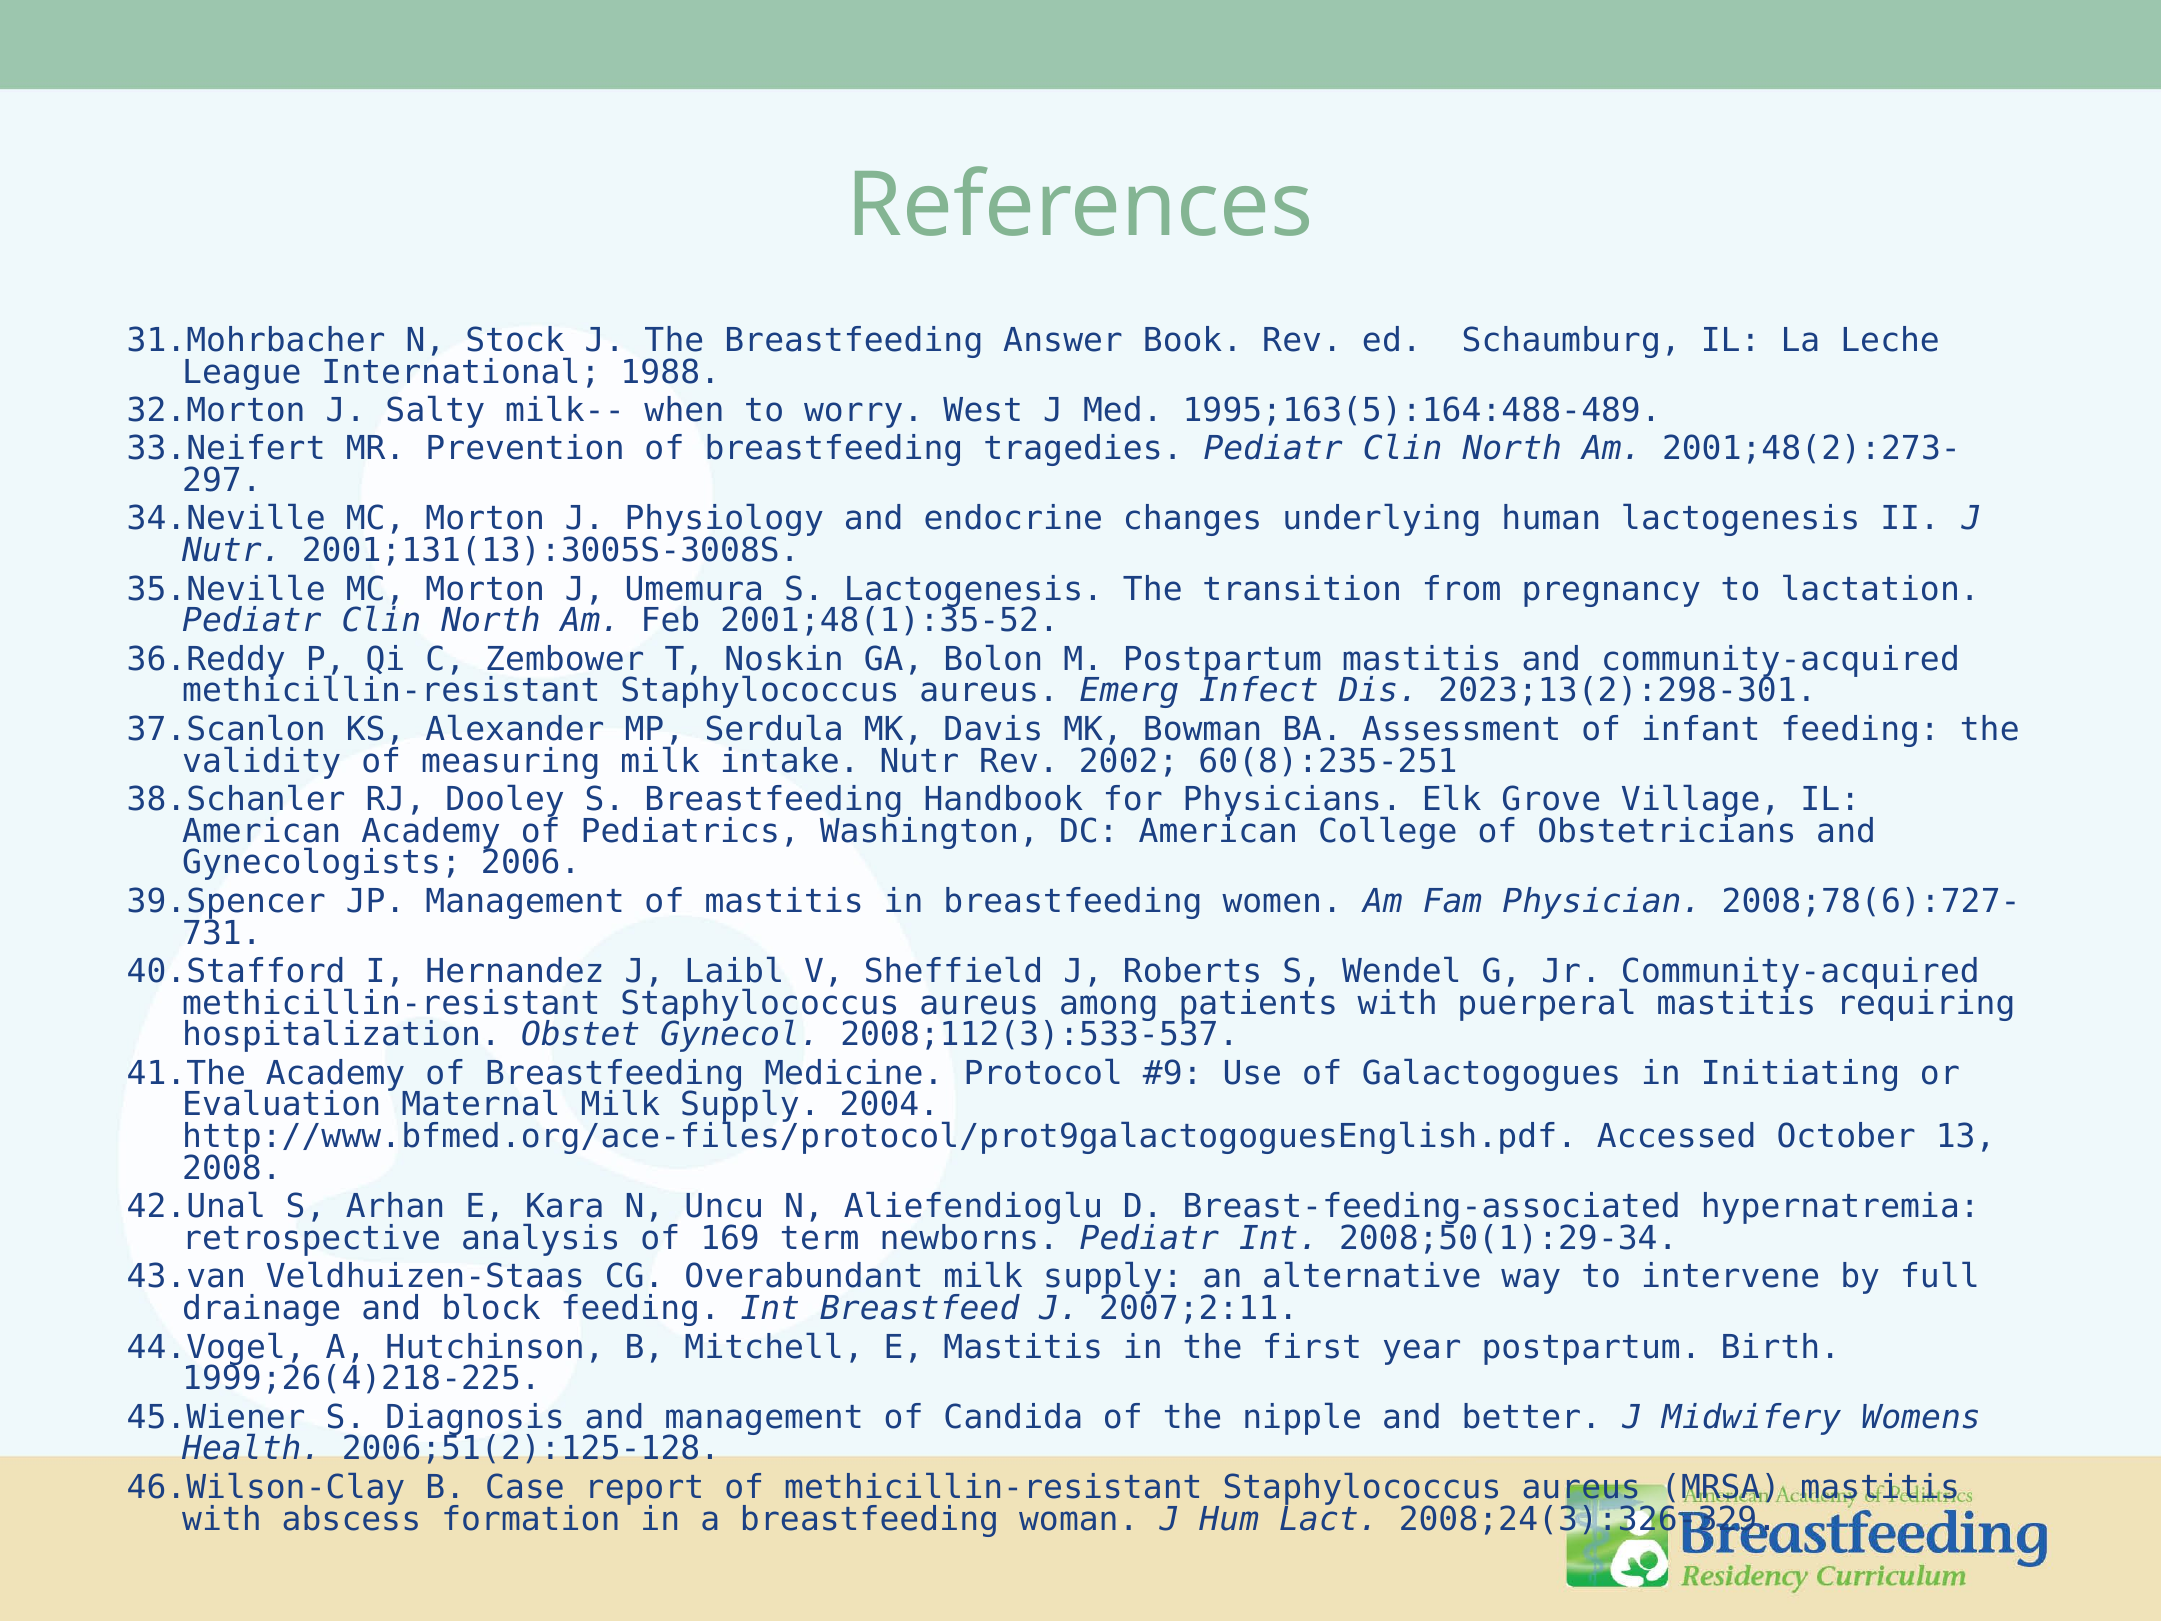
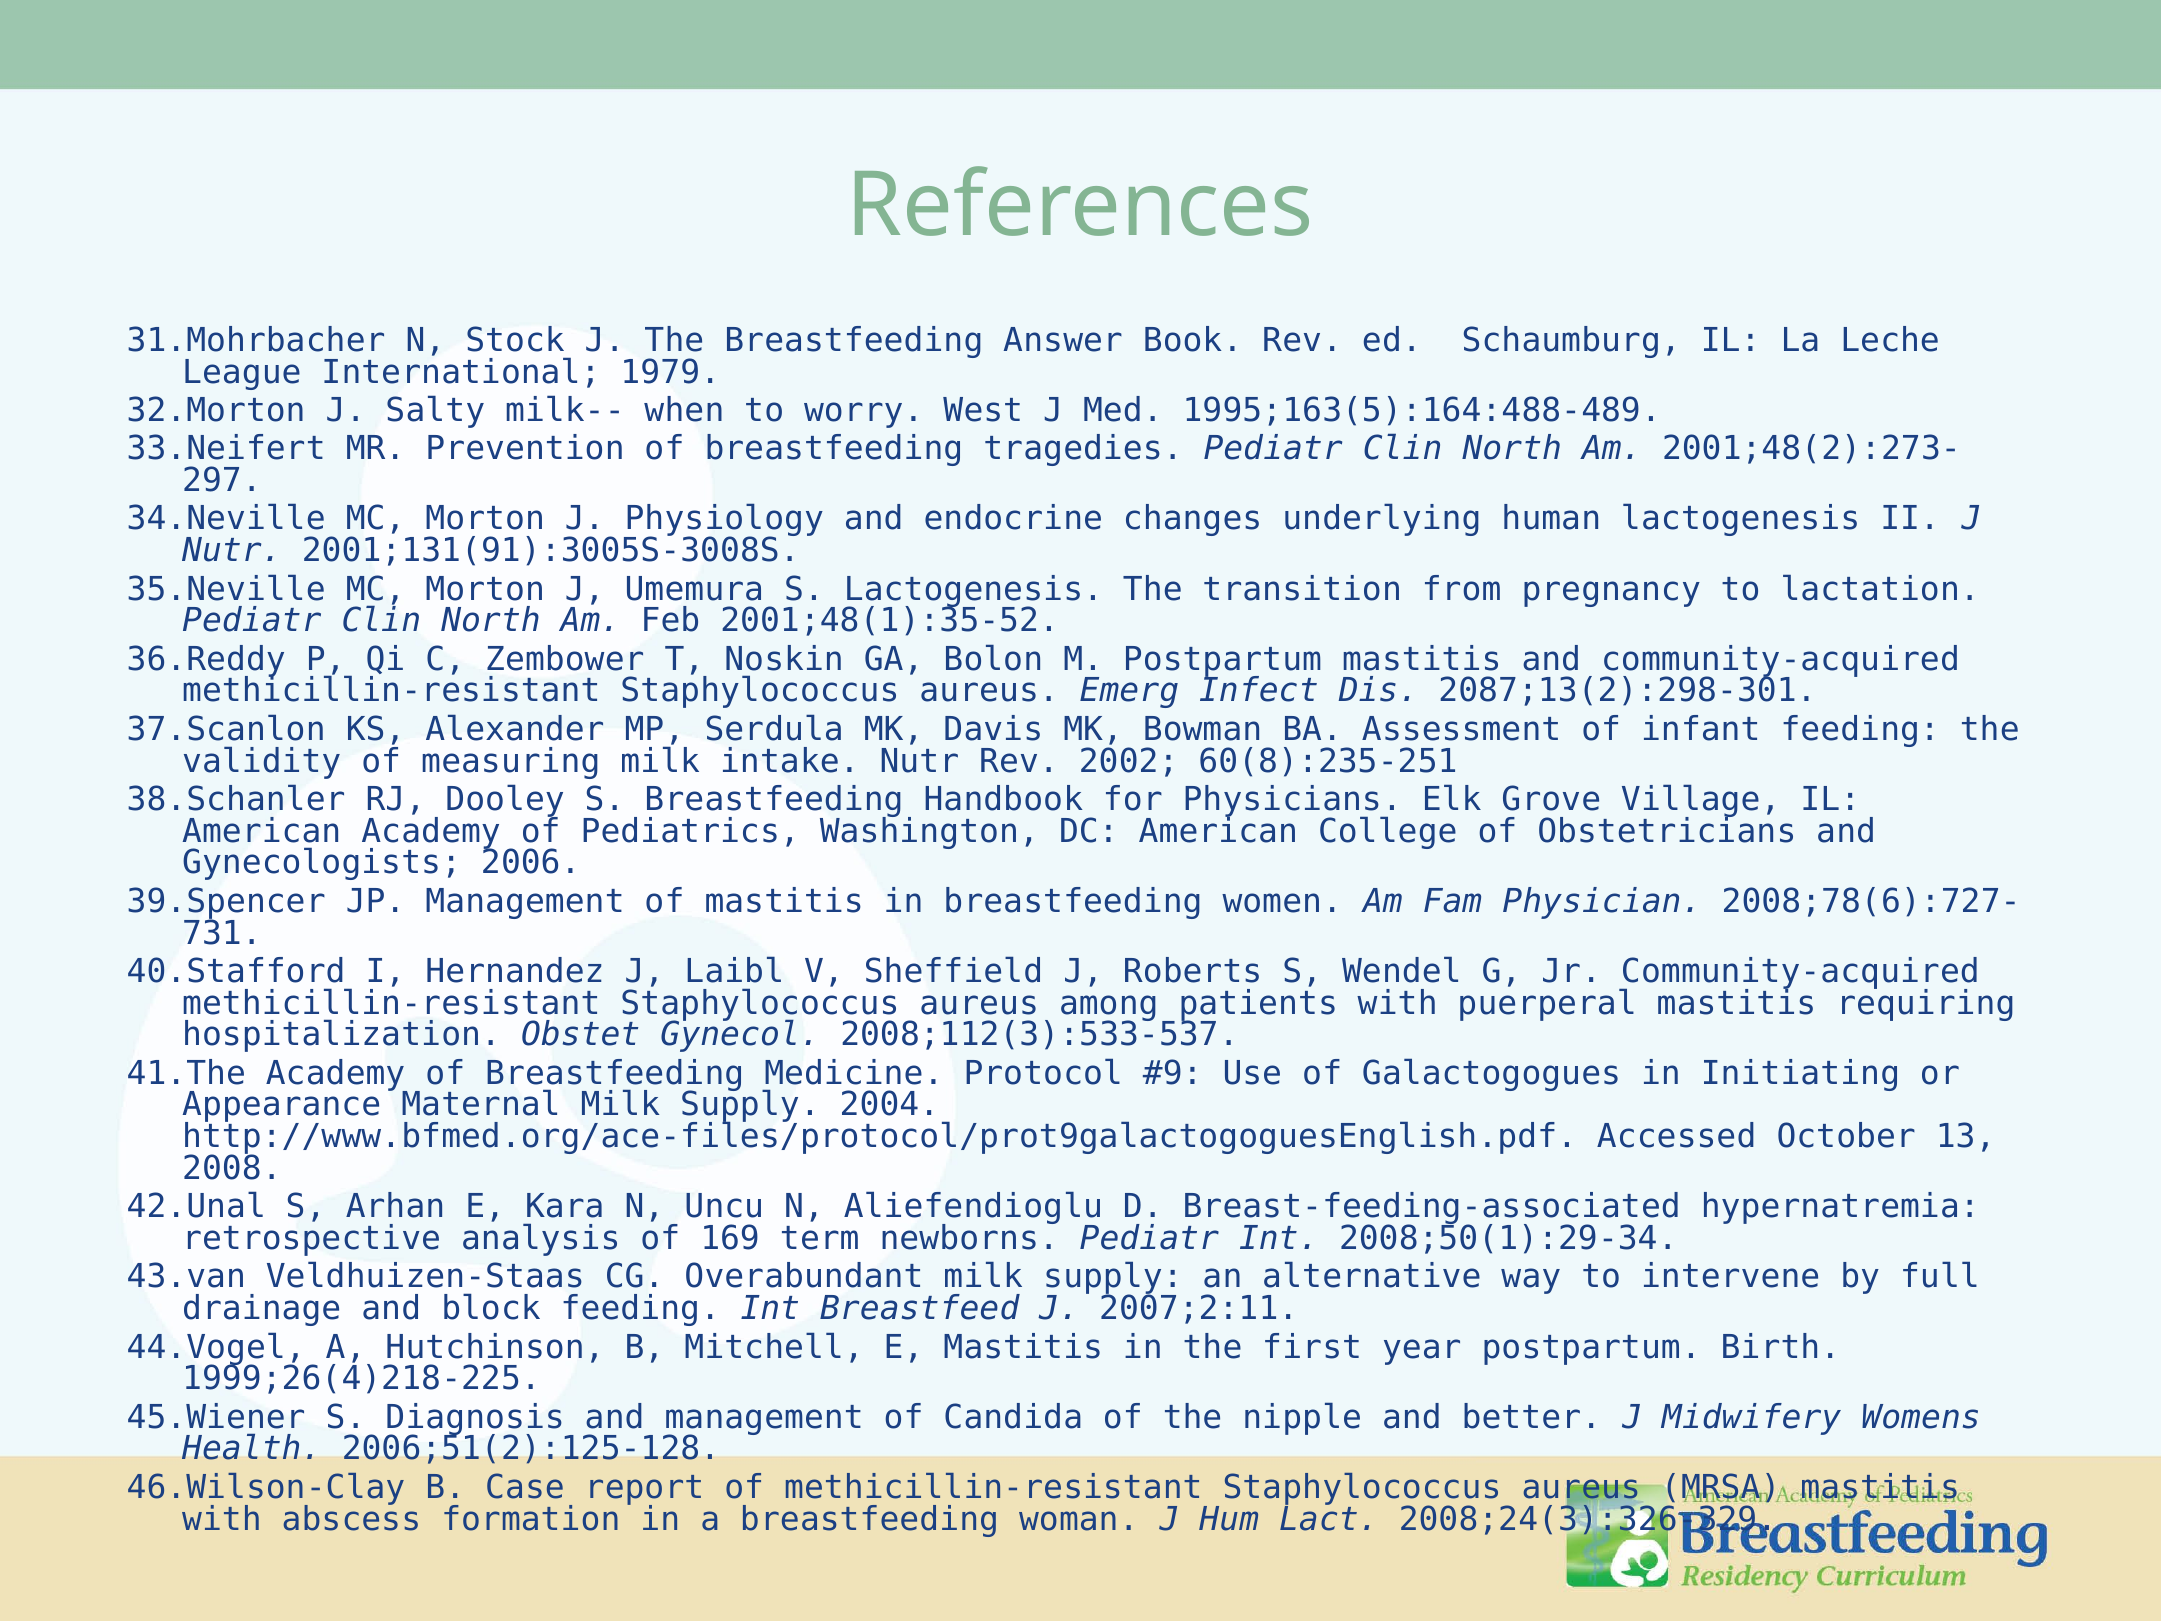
1988: 1988 -> 1979 (670, 372)
2001;131(13):3005S-3008S: 2001;131(13):3005S-3008S -> 2001;131(91):3005S-3008S (551, 551)
2023;13(2):298-301: 2023;13(2):298-301 -> 2087;13(2):298-301 (1628, 691)
Evaluation: Evaluation -> Appearance (282, 1105)
